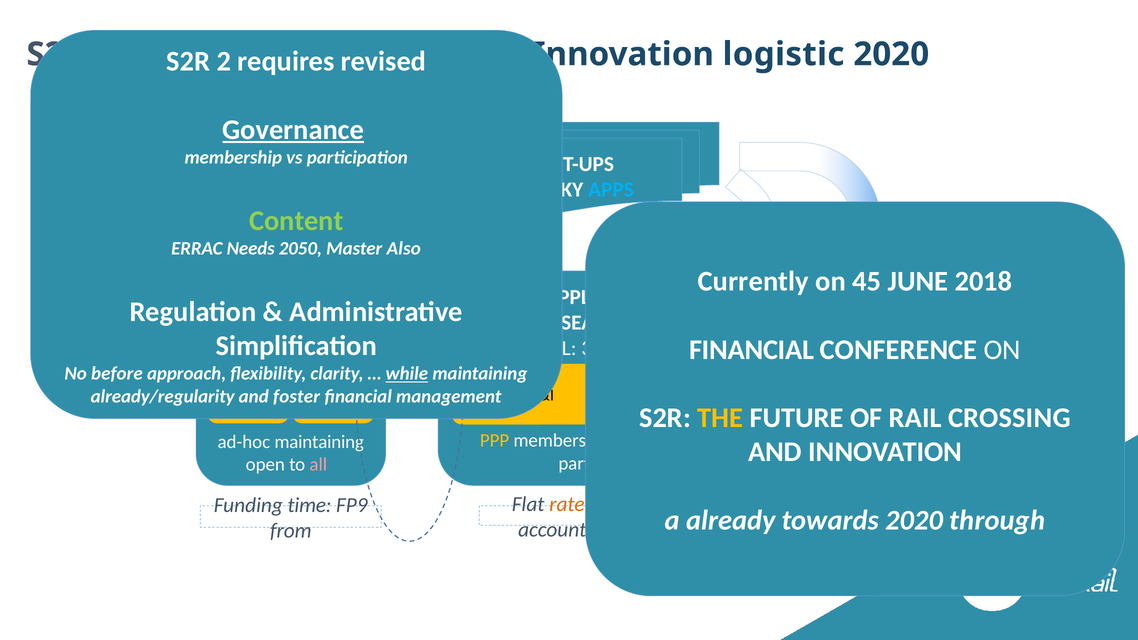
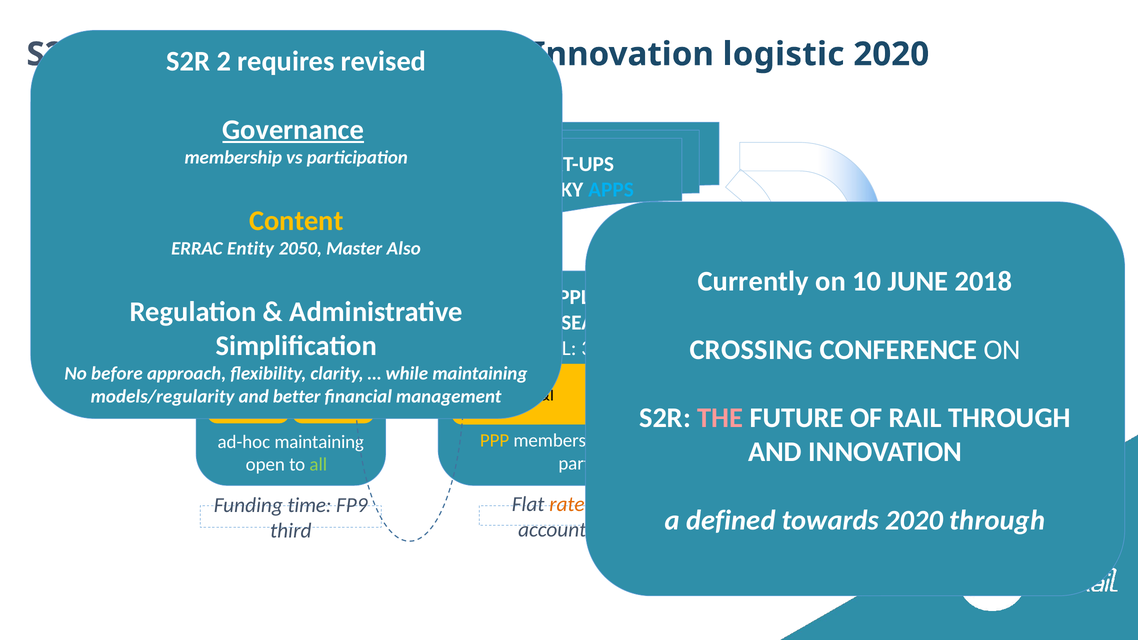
Content colour: light green -> yellow (296, 221)
ERRAC Needs: Needs -> Entity (250, 249)
45: 45 -> 10 (867, 281)
FINANCIAL: FINANCIAL -> CROSSING (751, 350)
while underline: present -> none (407, 374)
already/regularity: already/regularity -> models/regularity (163, 397)
foster: foster -> better (297, 397)
THE colour: yellow -> pink (720, 418)
CROSSING: CROSSING -> THROUGH (1009, 418)
all colour: pink -> light green (318, 465)
already: already -> defined (731, 520)
from: from -> third (291, 531)
